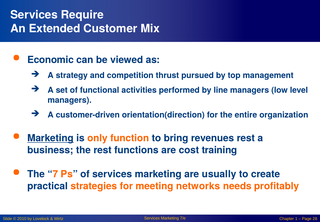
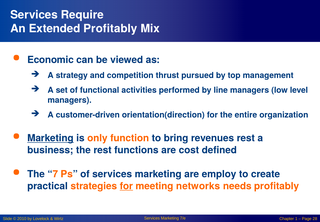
Extended Customer: Customer -> Profitably (110, 29)
training: training -> defined (219, 150)
usually: usually -> employ (219, 174)
for underline: none -> present (126, 186)
